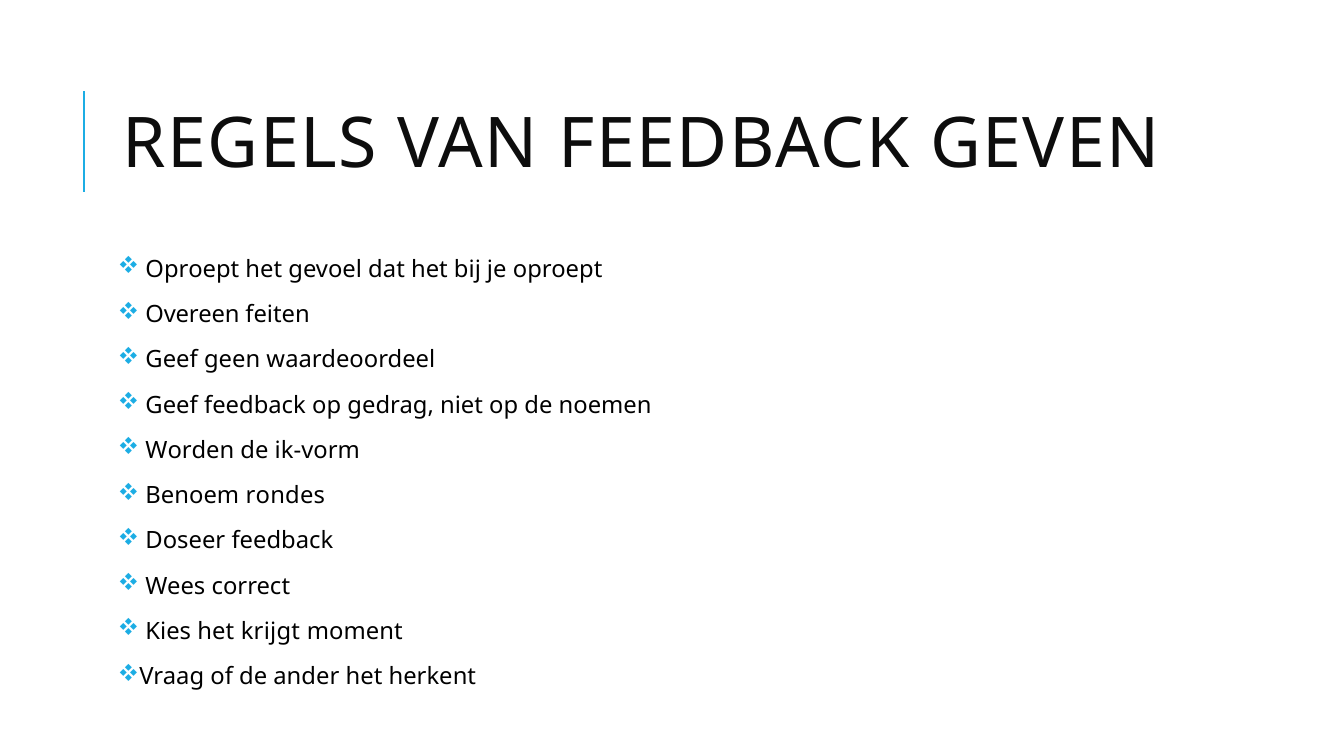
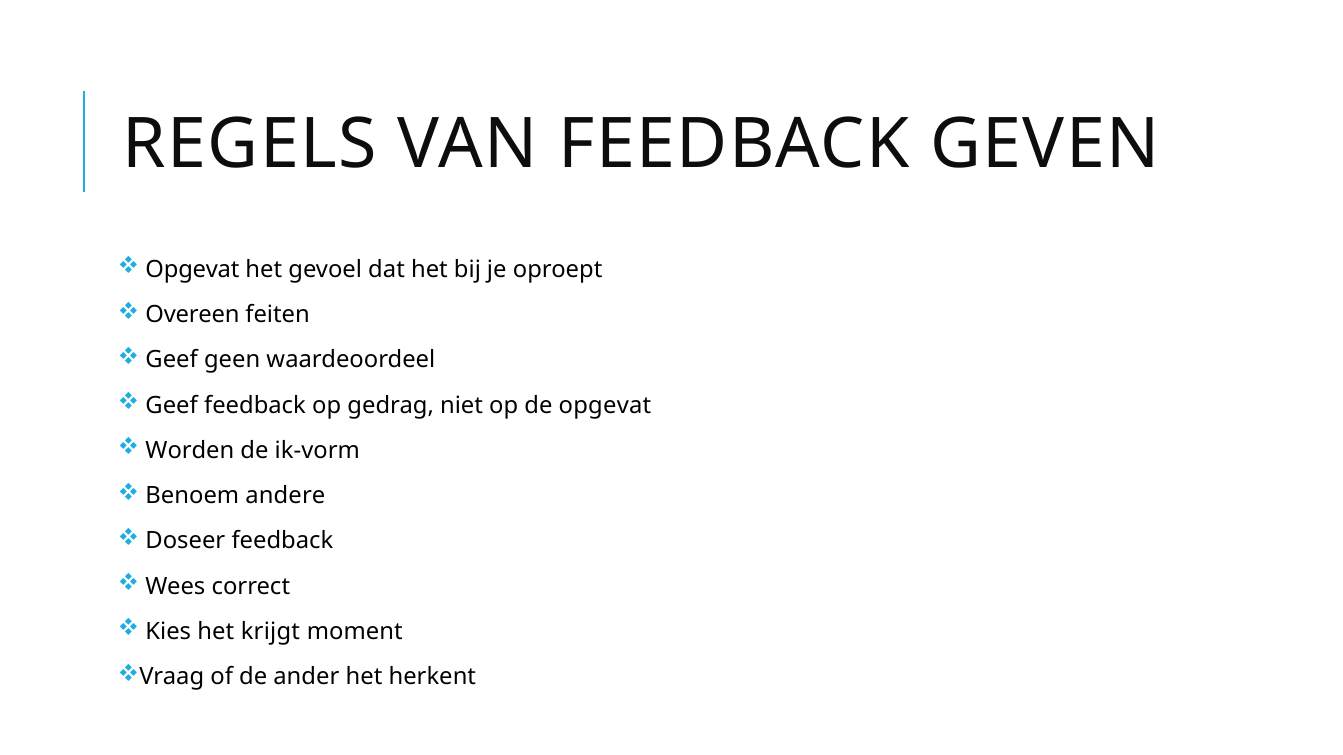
Oproept: Oproept -> Opgevat (192, 270)
de noemen: noemen -> opgevat (605, 405)
rondes: rondes -> andere (285, 496)
